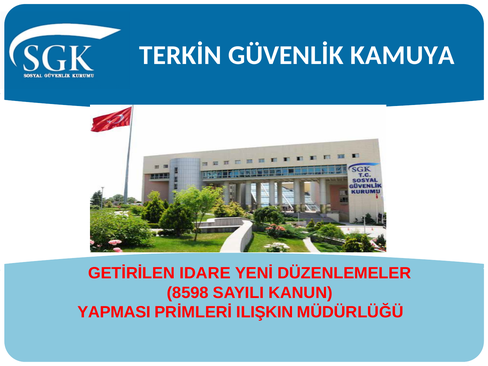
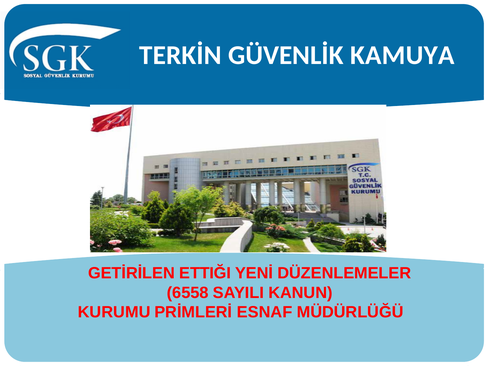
IDARE: IDARE -> ETTIĞI (205, 273)
8598: 8598 -> 6558 (188, 293)
YAPMASI: YAPMASI -> KURUMU (114, 312)
ILIŞKIN: ILIŞKIN -> ESNAF (265, 312)
